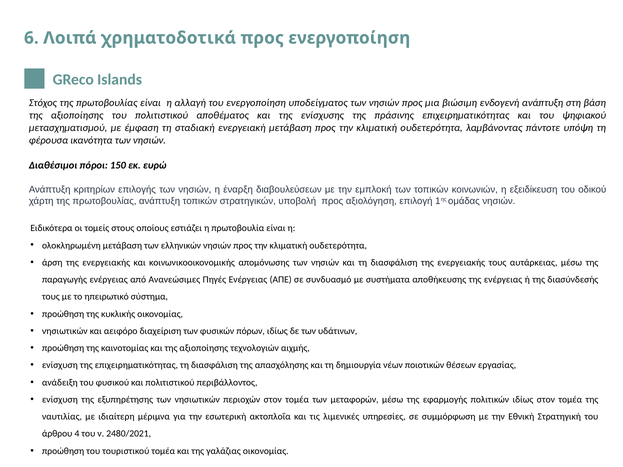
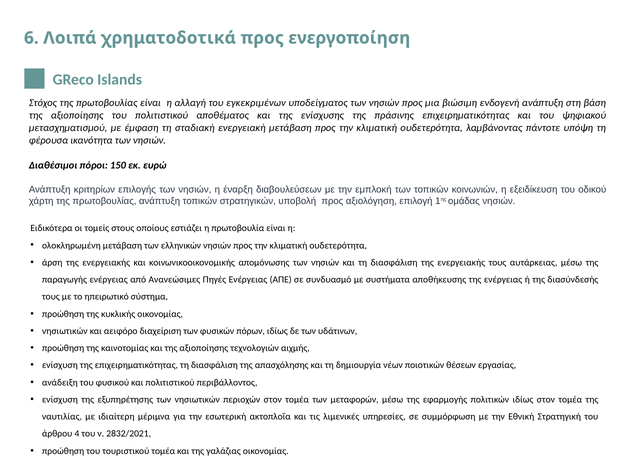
του ενεργοποίηση: ενεργοποίηση -> εγκεκριμένων (256, 103)
2480/2021: 2480/2021 -> 2832/2021 (129, 434)
